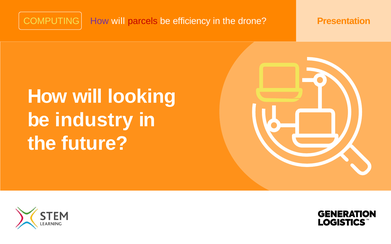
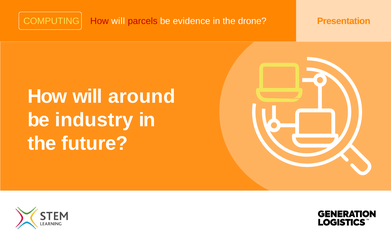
How colour: purple -> red (99, 21)
efficiency: efficiency -> evidence (192, 21)
looking: looking -> around (142, 97)
